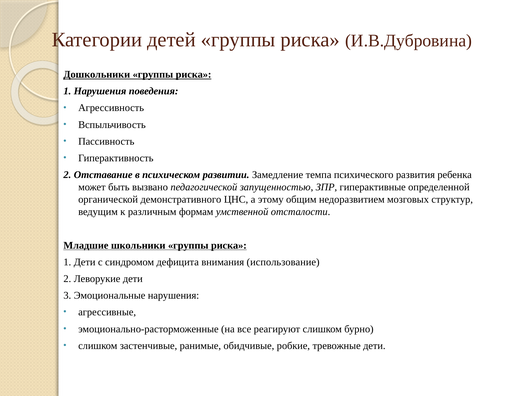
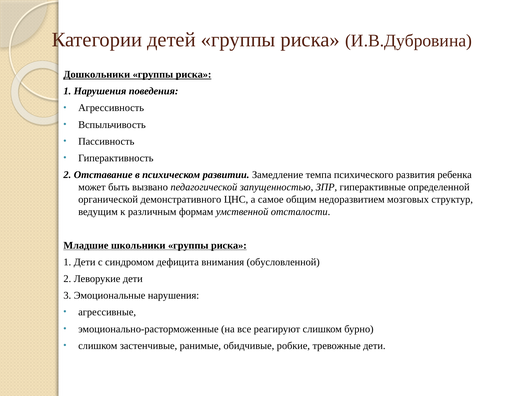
этому: этому -> самое (271, 200)
использование: использование -> обусловленной (283, 262)
